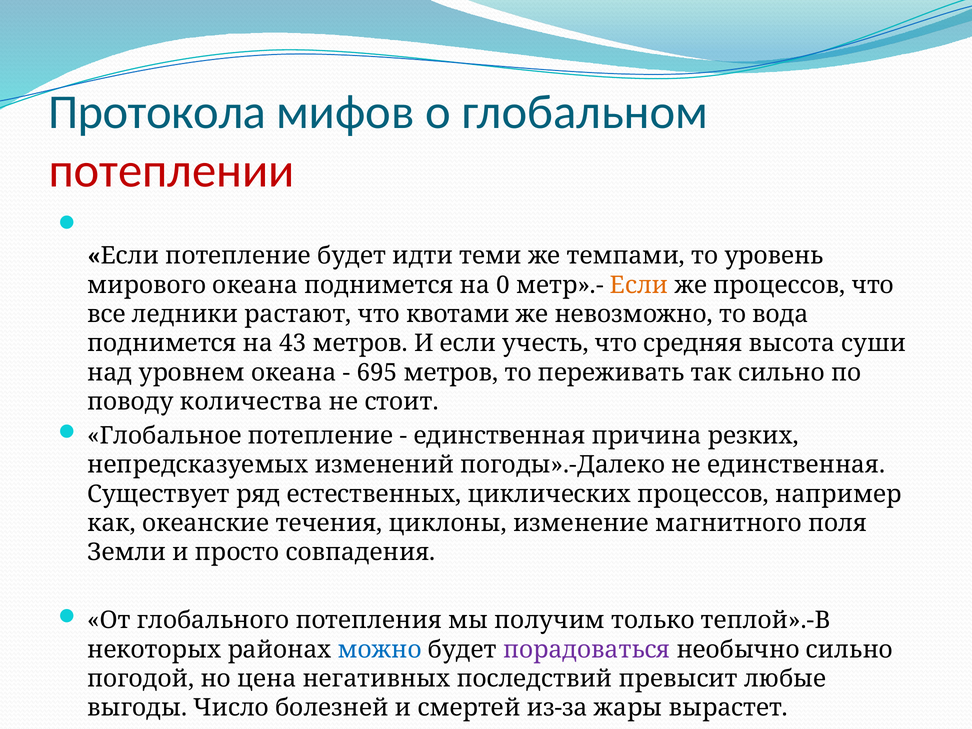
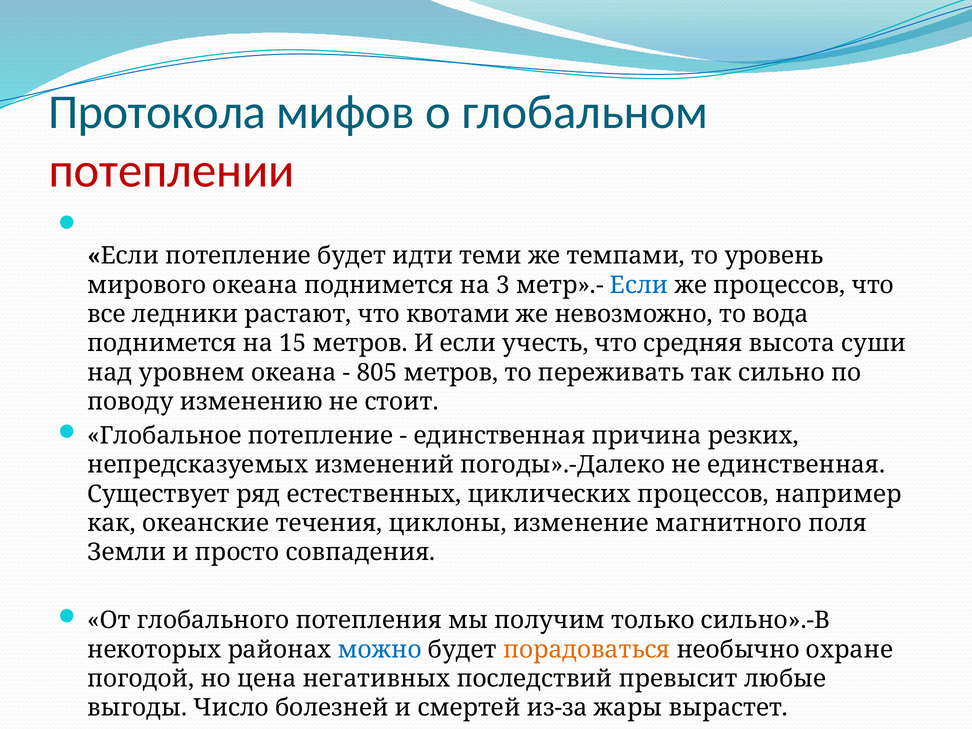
0: 0 -> 3 (503, 285)
Если colour: orange -> blue (639, 285)
43: 43 -> 15 (293, 343)
695: 695 -> 805 (377, 373)
количества: количества -> изменению (251, 402)
теплой».-В: теплой».-В -> сильно».-В (766, 620)
порадоваться colour: purple -> orange (587, 650)
необычно сильно: сильно -> охране (849, 650)
